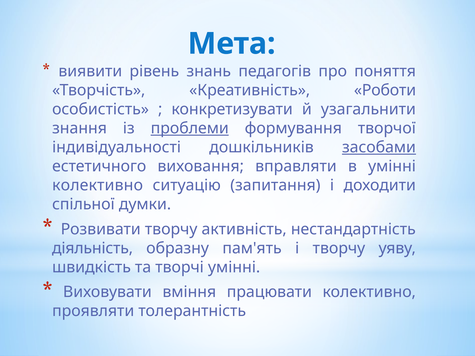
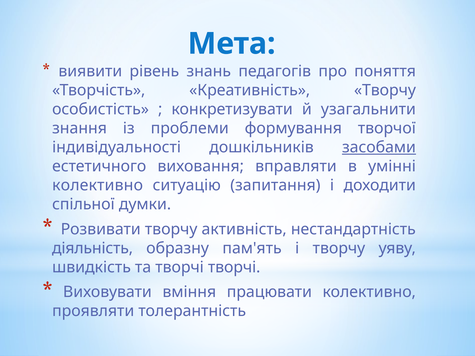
Креативність Роботи: Роботи -> Творчу (385, 90)
проблеми underline: present -> none (190, 128)
творчі умінні: умінні -> творчі (234, 267)
